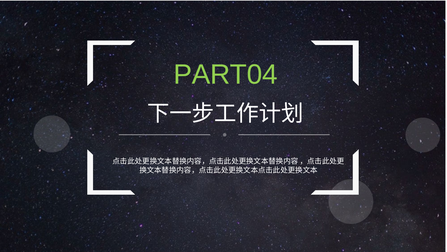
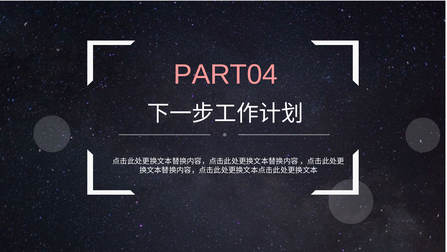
PART04 colour: light green -> pink (226, 75)
